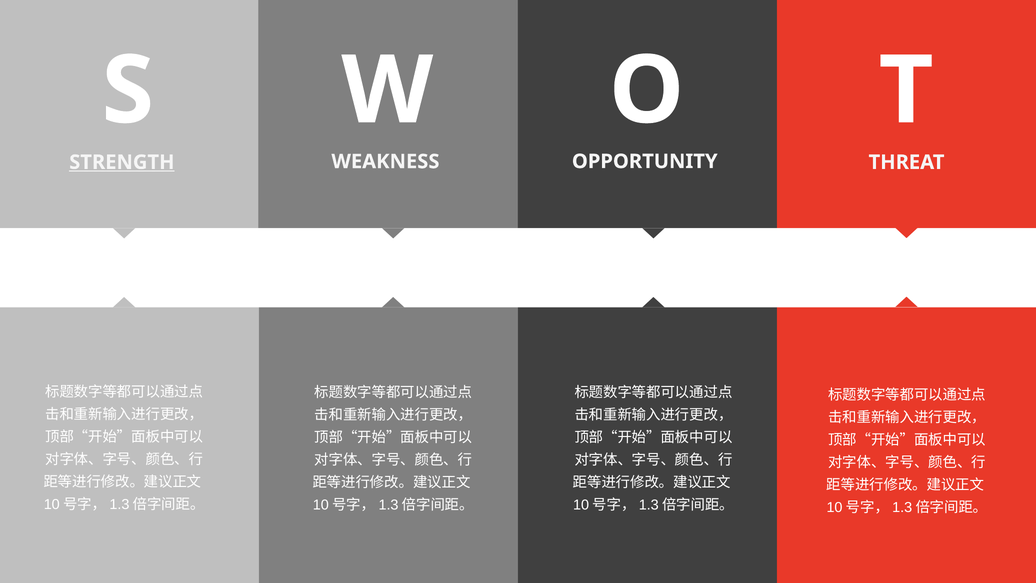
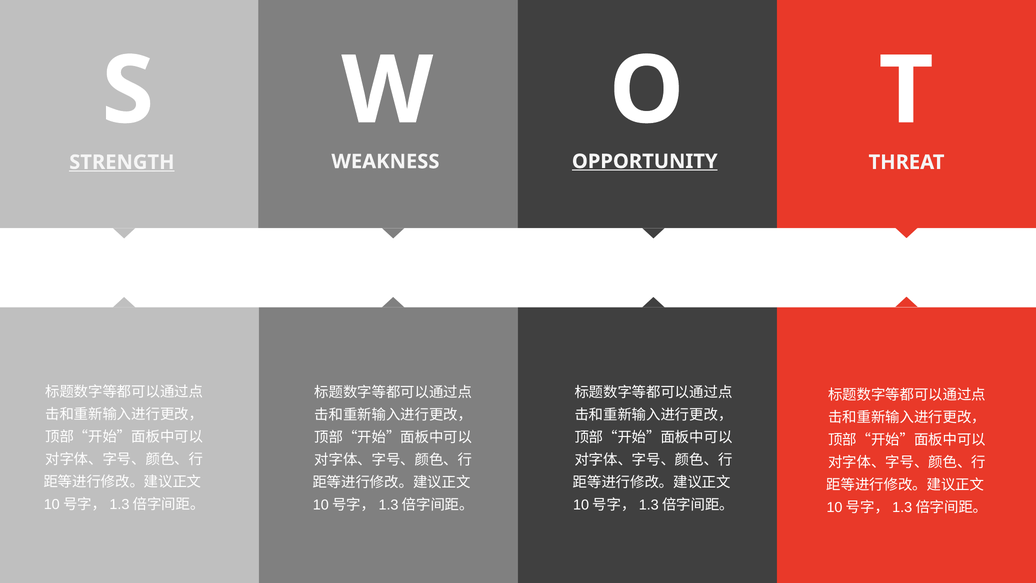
OPPORTUNITY underline: none -> present (645, 161)
